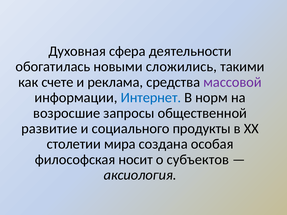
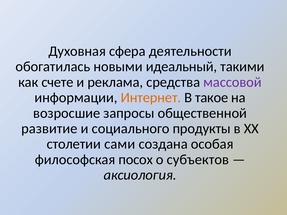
сложились: сложились -> идеальный (181, 67)
Интернет colour: blue -> orange (151, 98)
норм: норм -> такое (212, 98)
мира: мира -> сами (120, 144)
носит: носит -> посох (136, 160)
